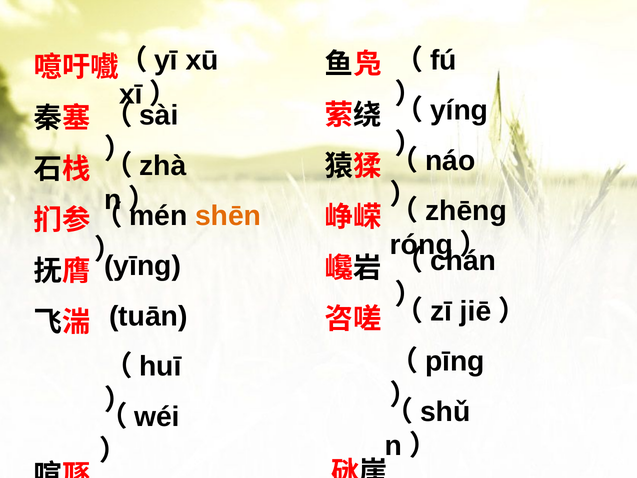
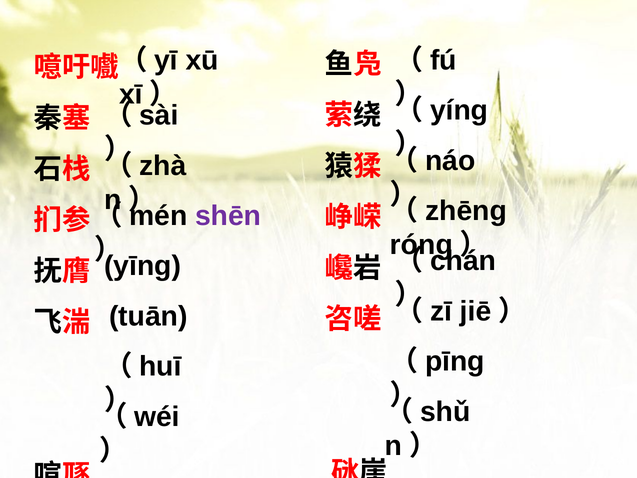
shēn colour: orange -> purple (228, 216)
